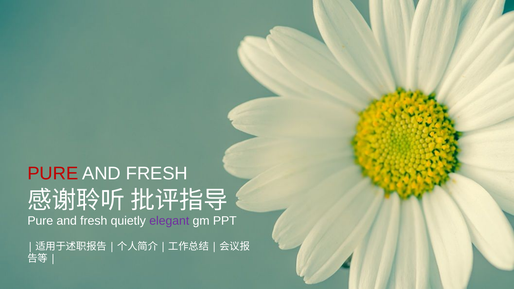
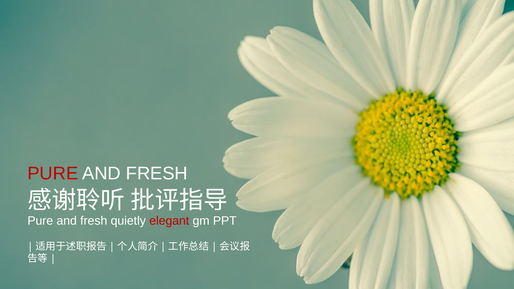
elegant colour: purple -> red (169, 221)
